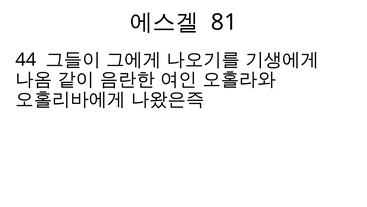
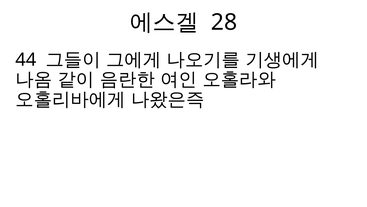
81: 81 -> 28 (224, 22)
